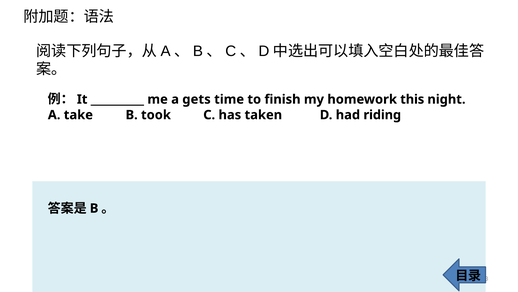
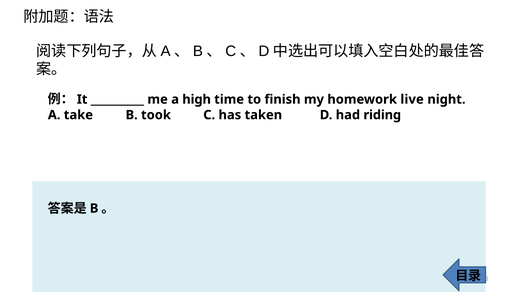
gets: gets -> high (197, 99)
this: this -> live (412, 99)
